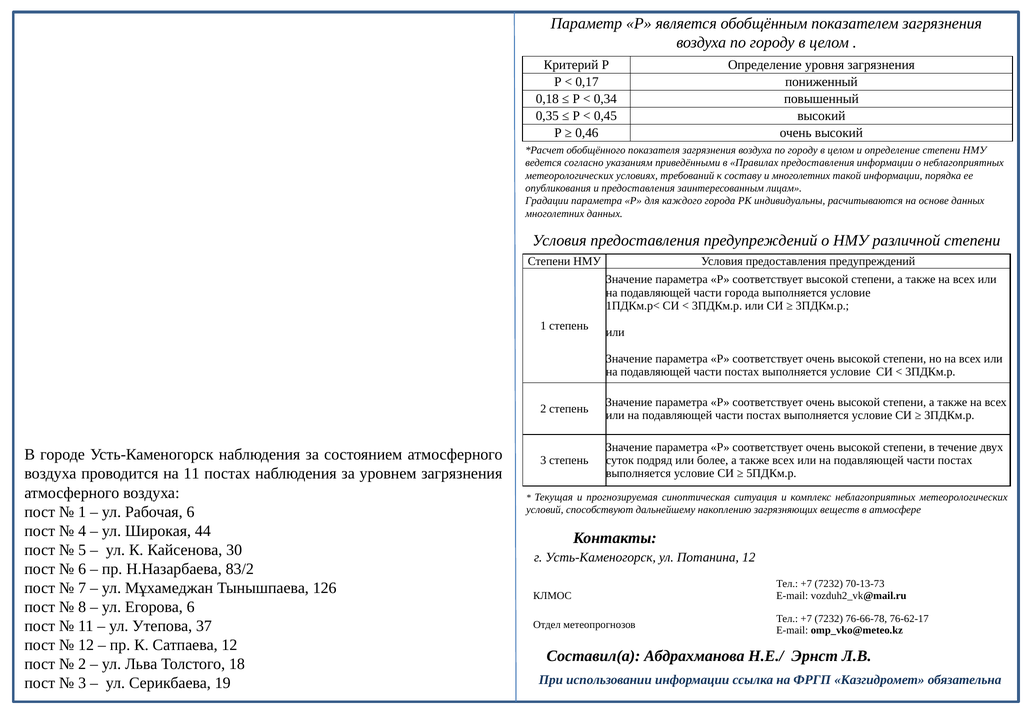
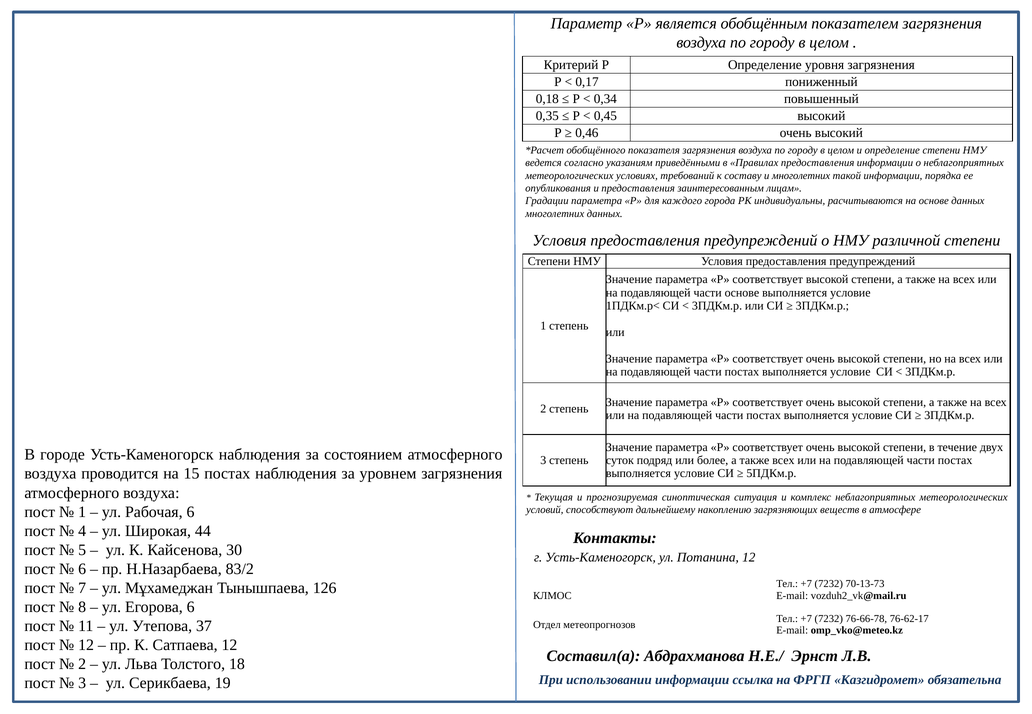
части города: города -> основе (742, 293)
на 11: 11 -> 15 (192, 474)
